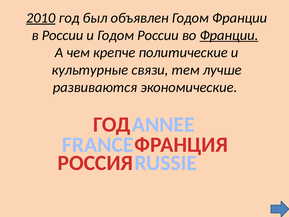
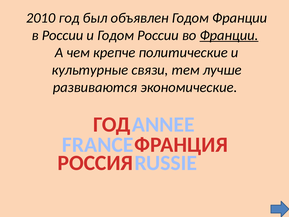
2010 underline: present -> none (41, 18)
